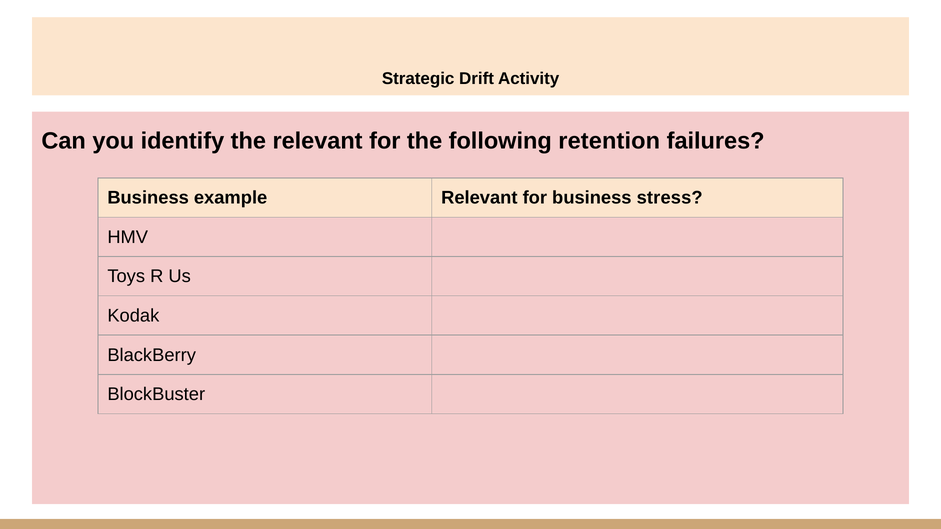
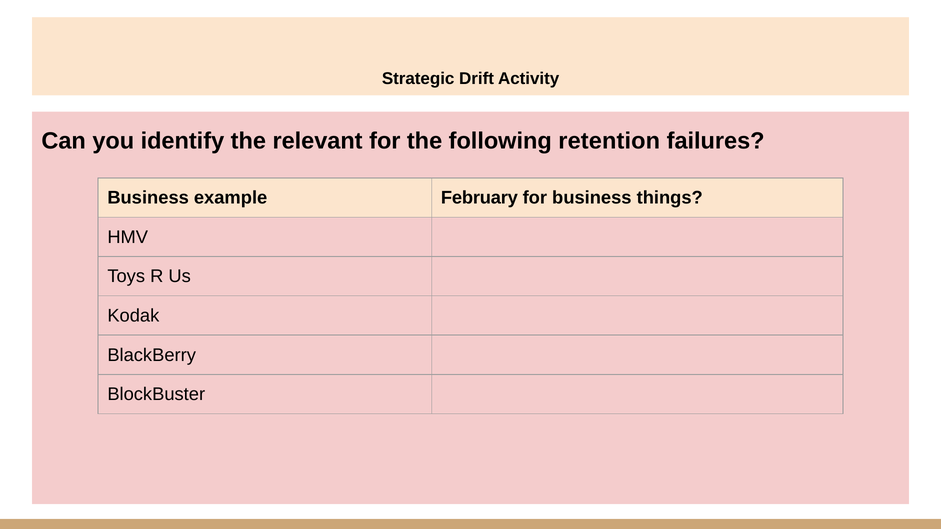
example Relevant: Relevant -> February (479, 198)
stress: stress -> things (670, 198)
